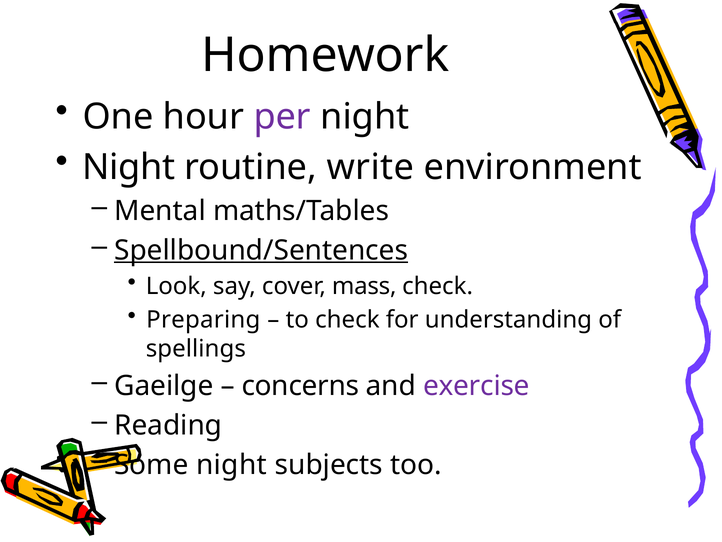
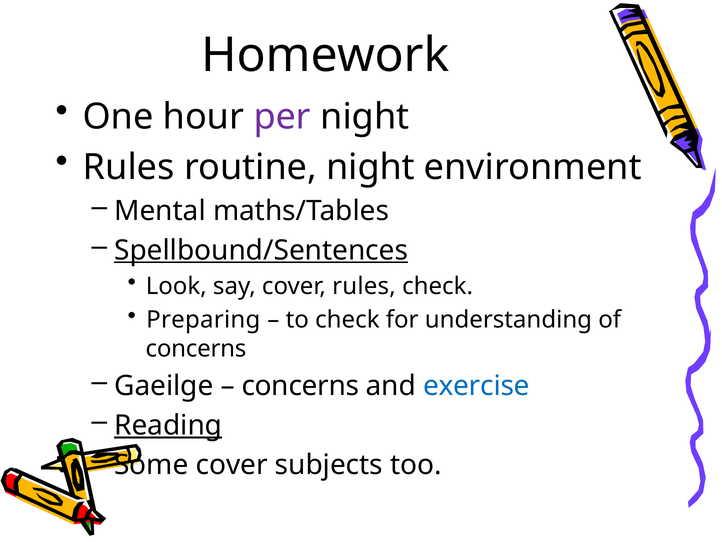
Night: Night -> Rules (129, 167)
routine write: write -> night (371, 167)
cover mass: mass -> rules (364, 286)
spellings: spellings -> concerns (196, 348)
exercise colour: purple -> blue (476, 386)
Reading underline: none -> present (168, 425)
Some night: night -> cover (232, 464)
